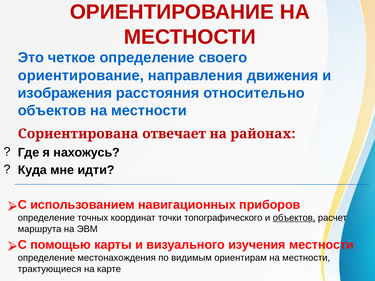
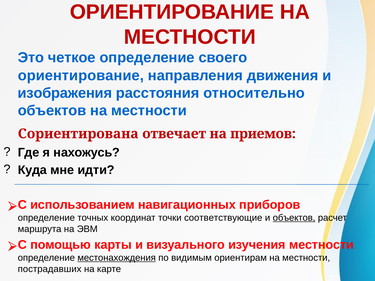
районах: районах -> приемов (263, 134)
топографического: топографического -> соответствующие (223, 218)
местонахождения underline: none -> present (117, 258)
трактующиеся: трактующиеся -> пострадавших (50, 269)
